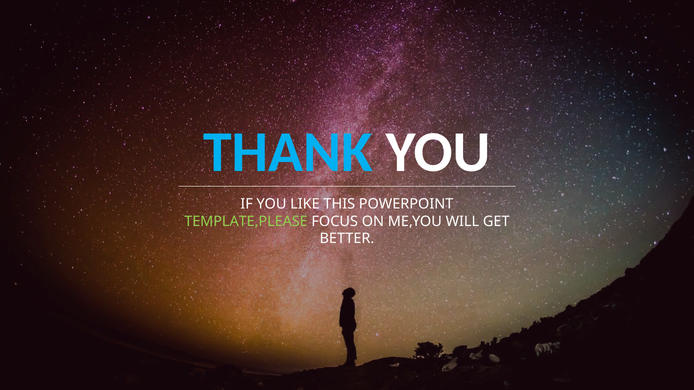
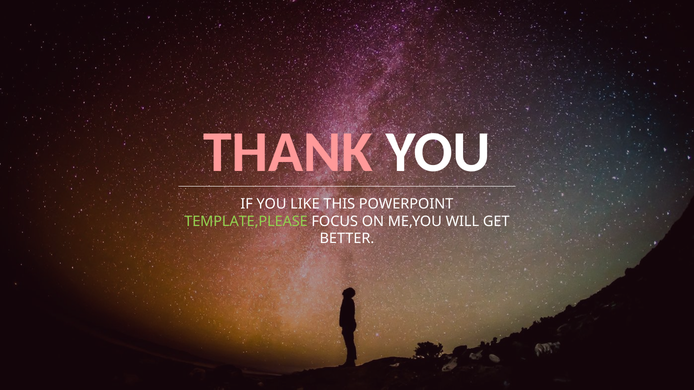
THANK colour: light blue -> pink (288, 153)
